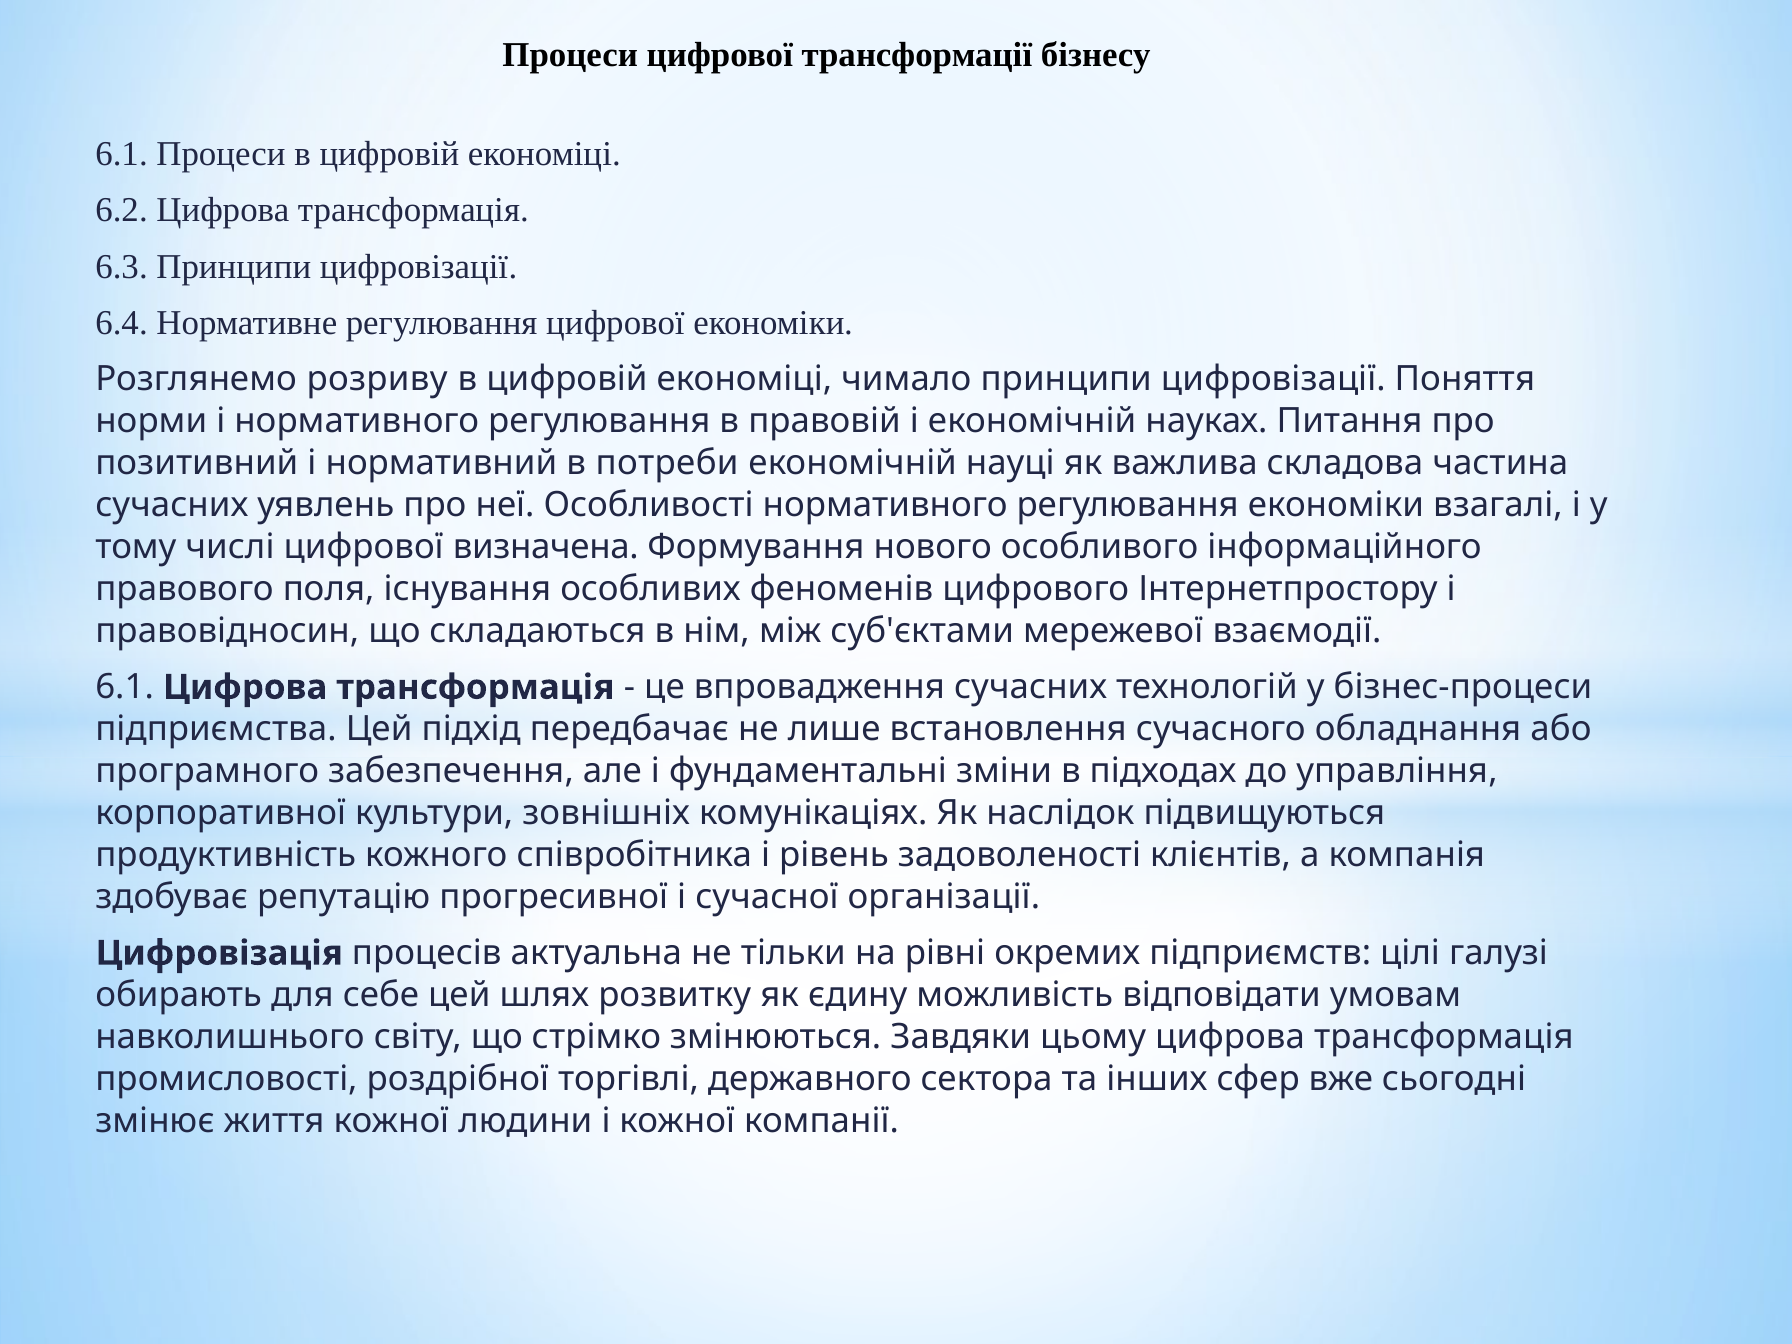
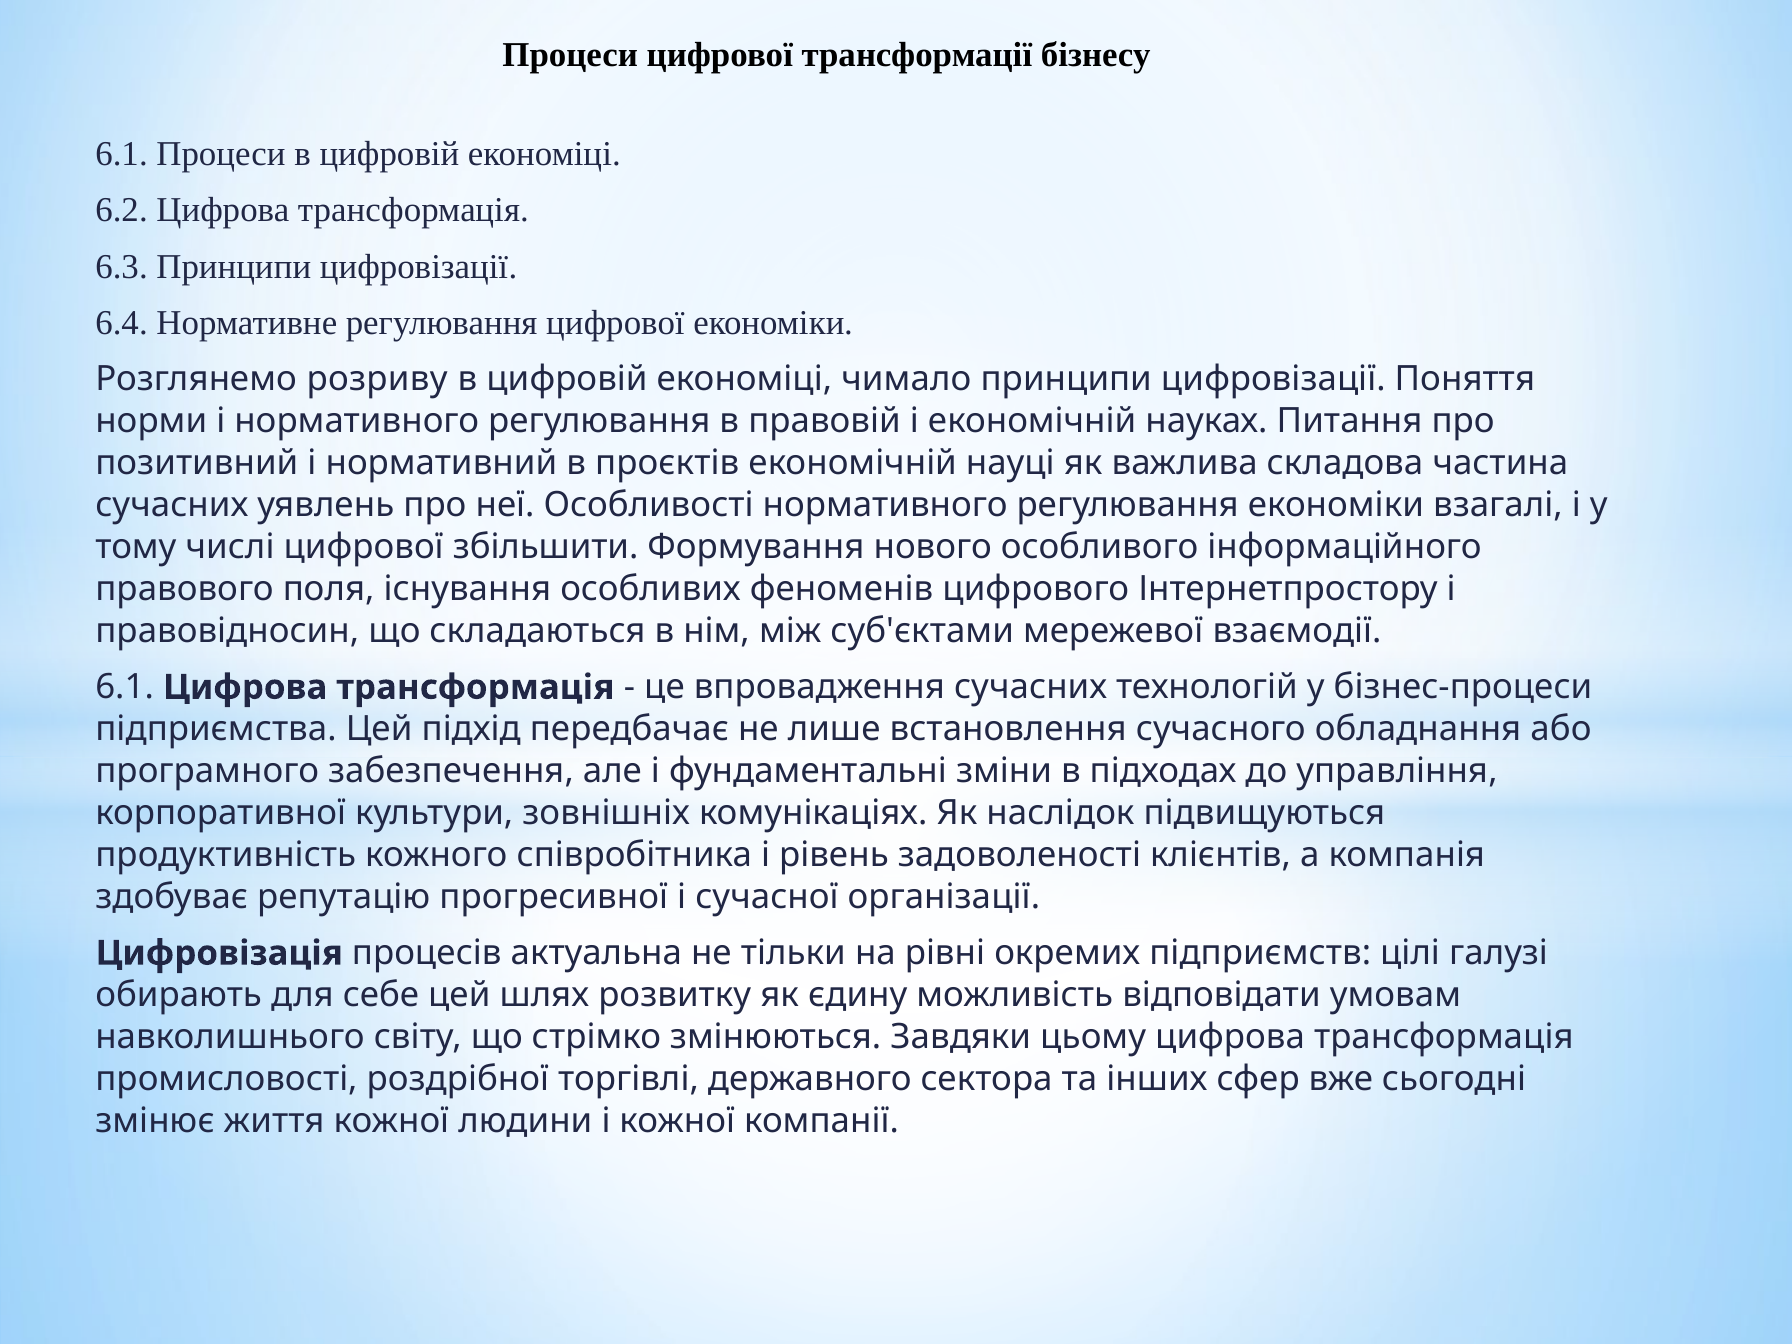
потреби: потреби -> проєктів (667, 463)
визначена: визначена -> збільшити (546, 547)
